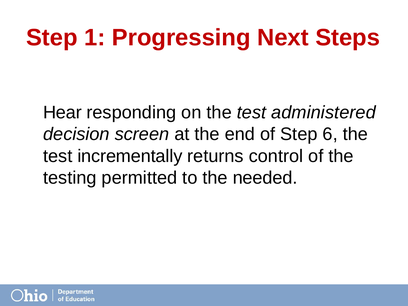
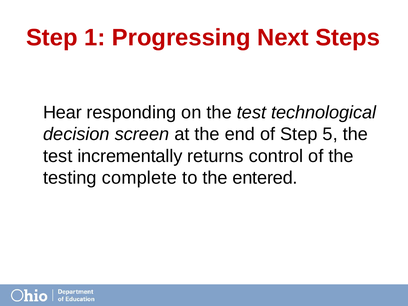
administered: administered -> technological (324, 113)
6: 6 -> 5 (330, 134)
permitted: permitted -> complete (139, 178)
needed: needed -> entered (265, 178)
